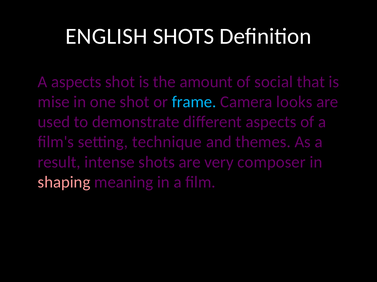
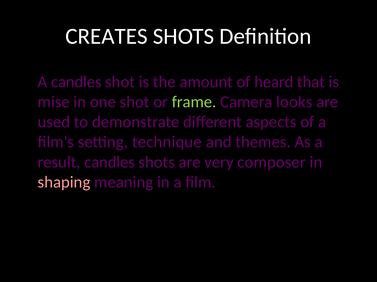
ENGLISH: ENGLISH -> CREATES (106, 36)
A aspects: aspects -> candles (76, 82)
social: social -> heard (274, 82)
frame colour: light blue -> light green (194, 102)
result intense: intense -> candles (110, 162)
